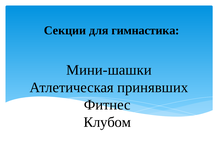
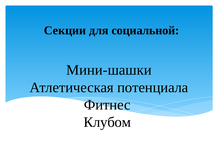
гимнастика: гимнастика -> социальной (145, 31)
принявших: принявших -> потенциала (153, 88)
